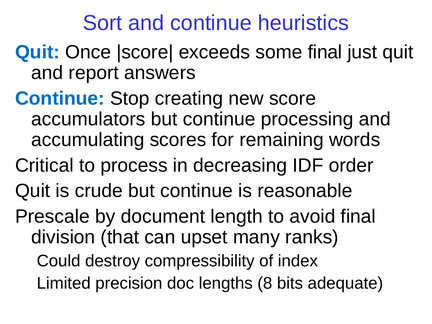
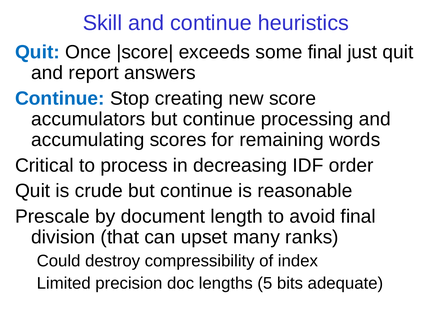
Sort: Sort -> Skill (102, 23)
8: 8 -> 5 (265, 283)
